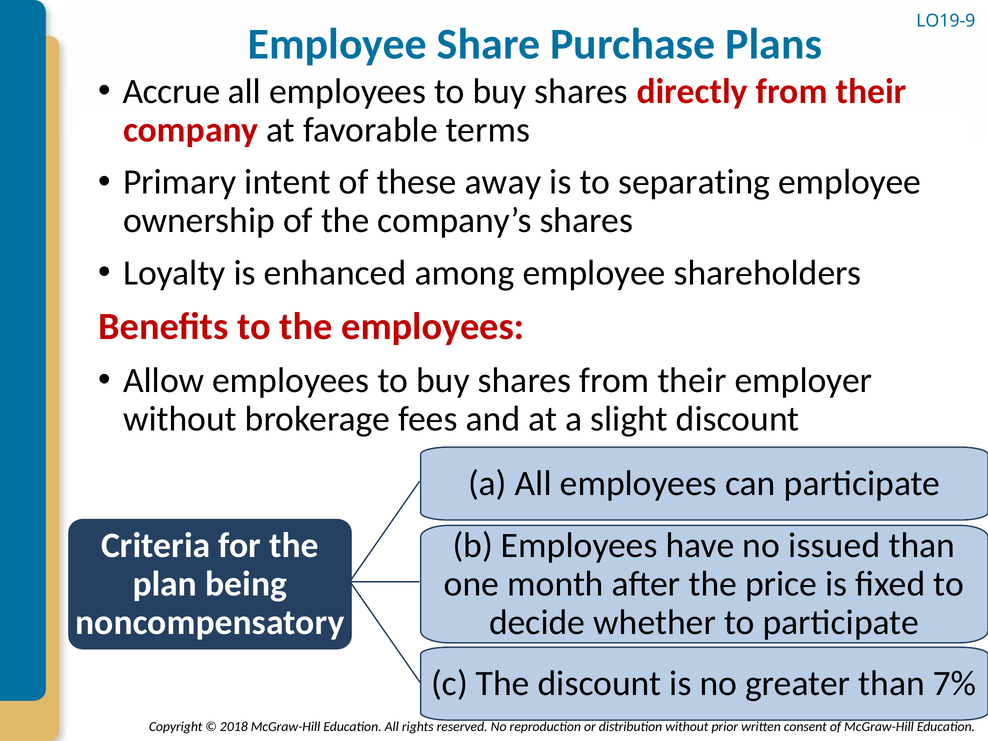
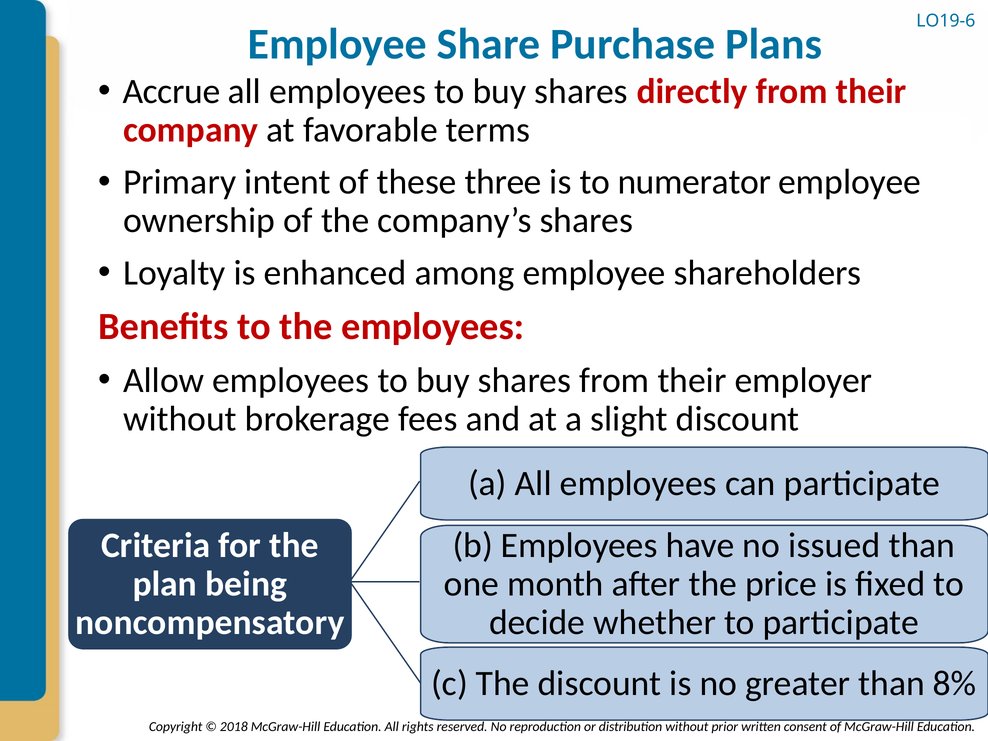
LO19-9: LO19-9 -> LO19-6 (946, 21)
away: away -> three (503, 182)
separating: separating -> numerator (694, 182)
7%: 7% -> 8% (955, 683)
